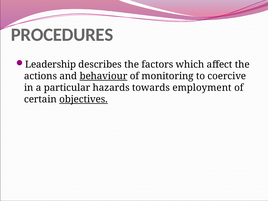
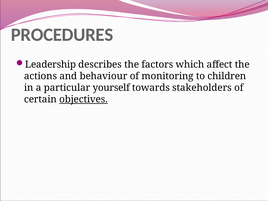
behaviour underline: present -> none (104, 76)
coercive: coercive -> children (227, 76)
hazards: hazards -> yourself (111, 88)
employment: employment -> stakeholders (202, 88)
